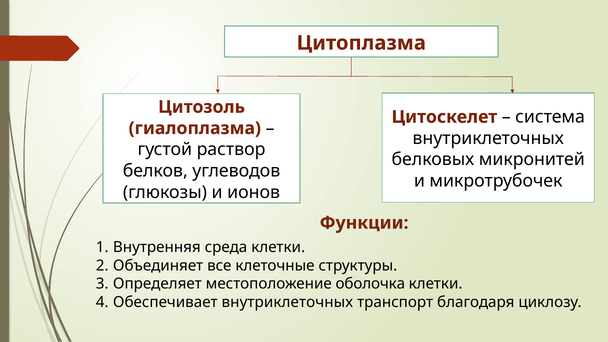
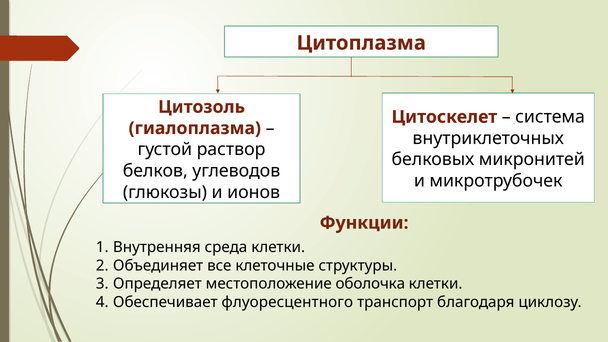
Обеспечивает внутриклеточных: внутриклеточных -> флуоресцентного (287, 302)
